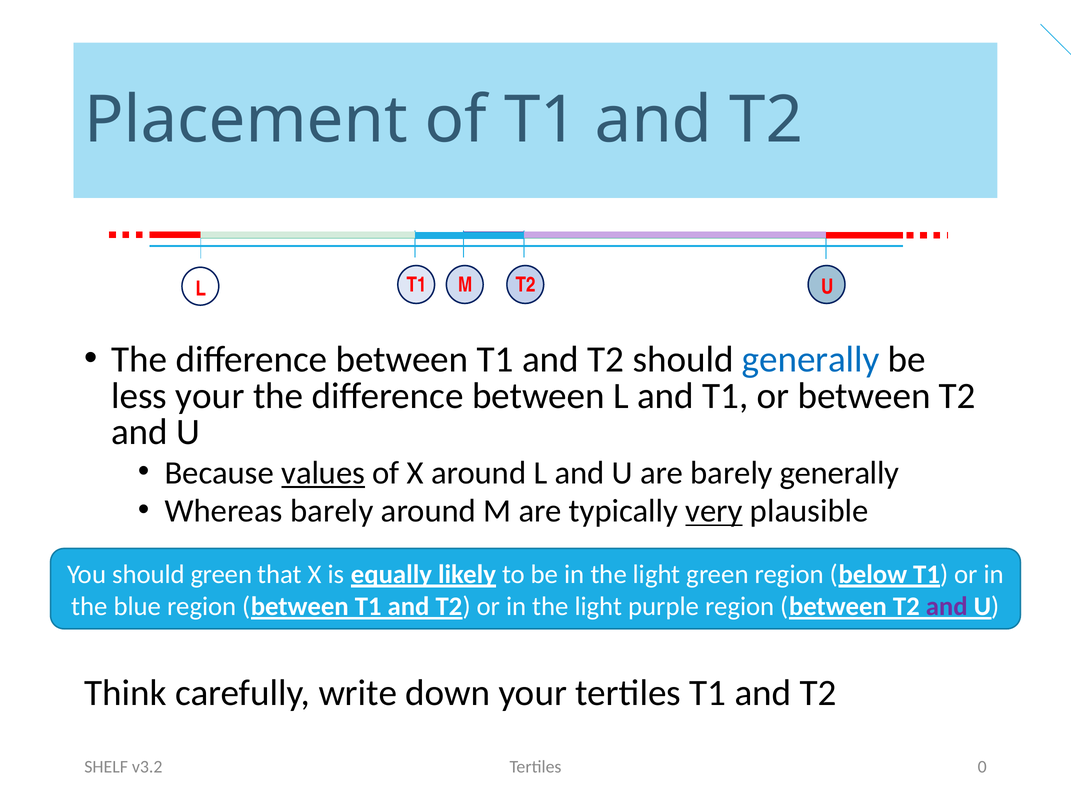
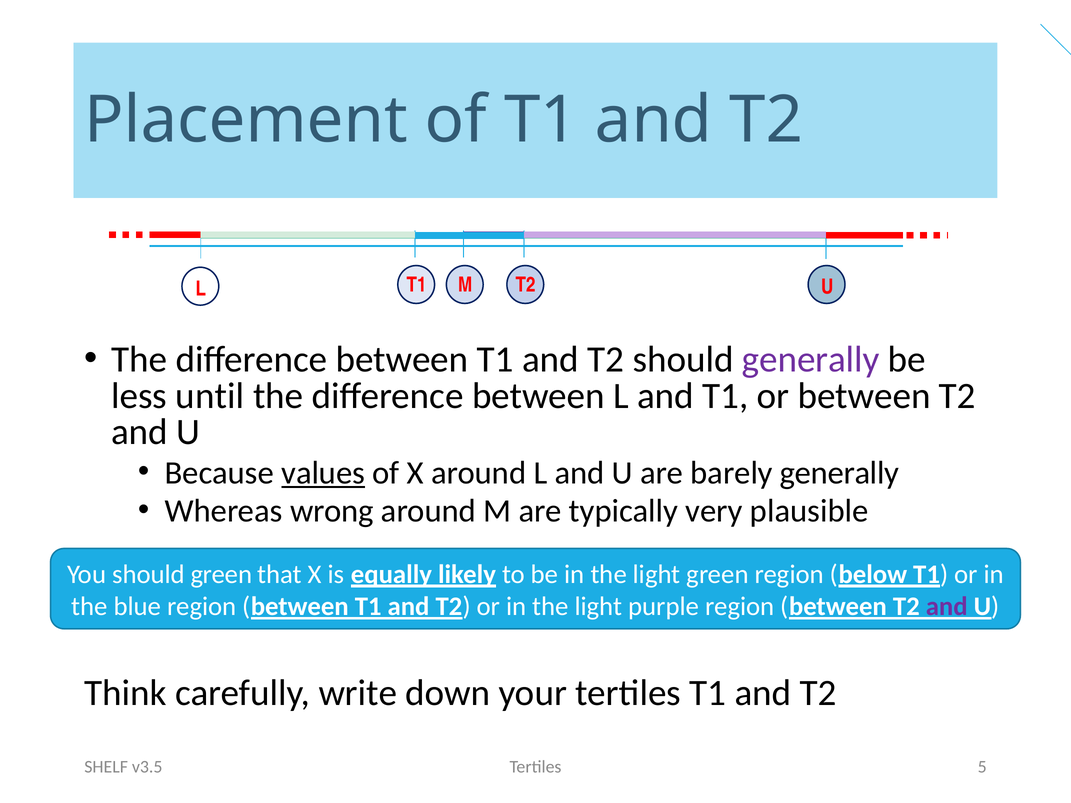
generally colour: blue -> purple (811, 360)
less your: your -> until (210, 396)
Whereas barely: barely -> wrong (332, 511)
very underline: present -> none (714, 511)
0: 0 -> 5 (982, 767)
v3.2: v3.2 -> v3.5 (147, 767)
